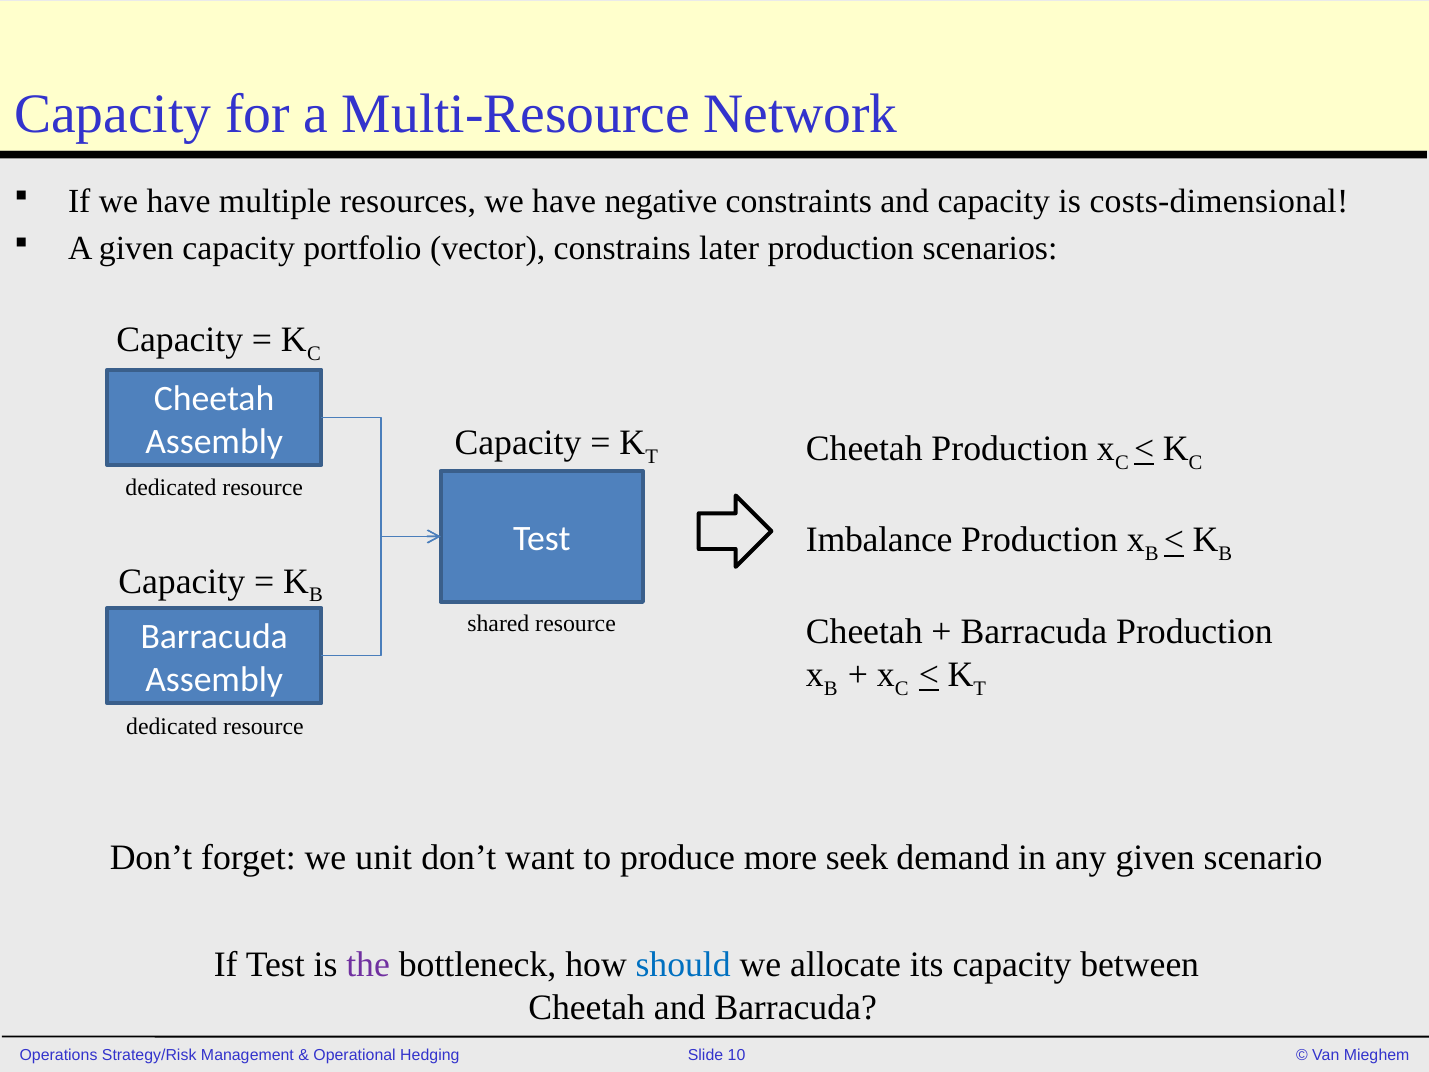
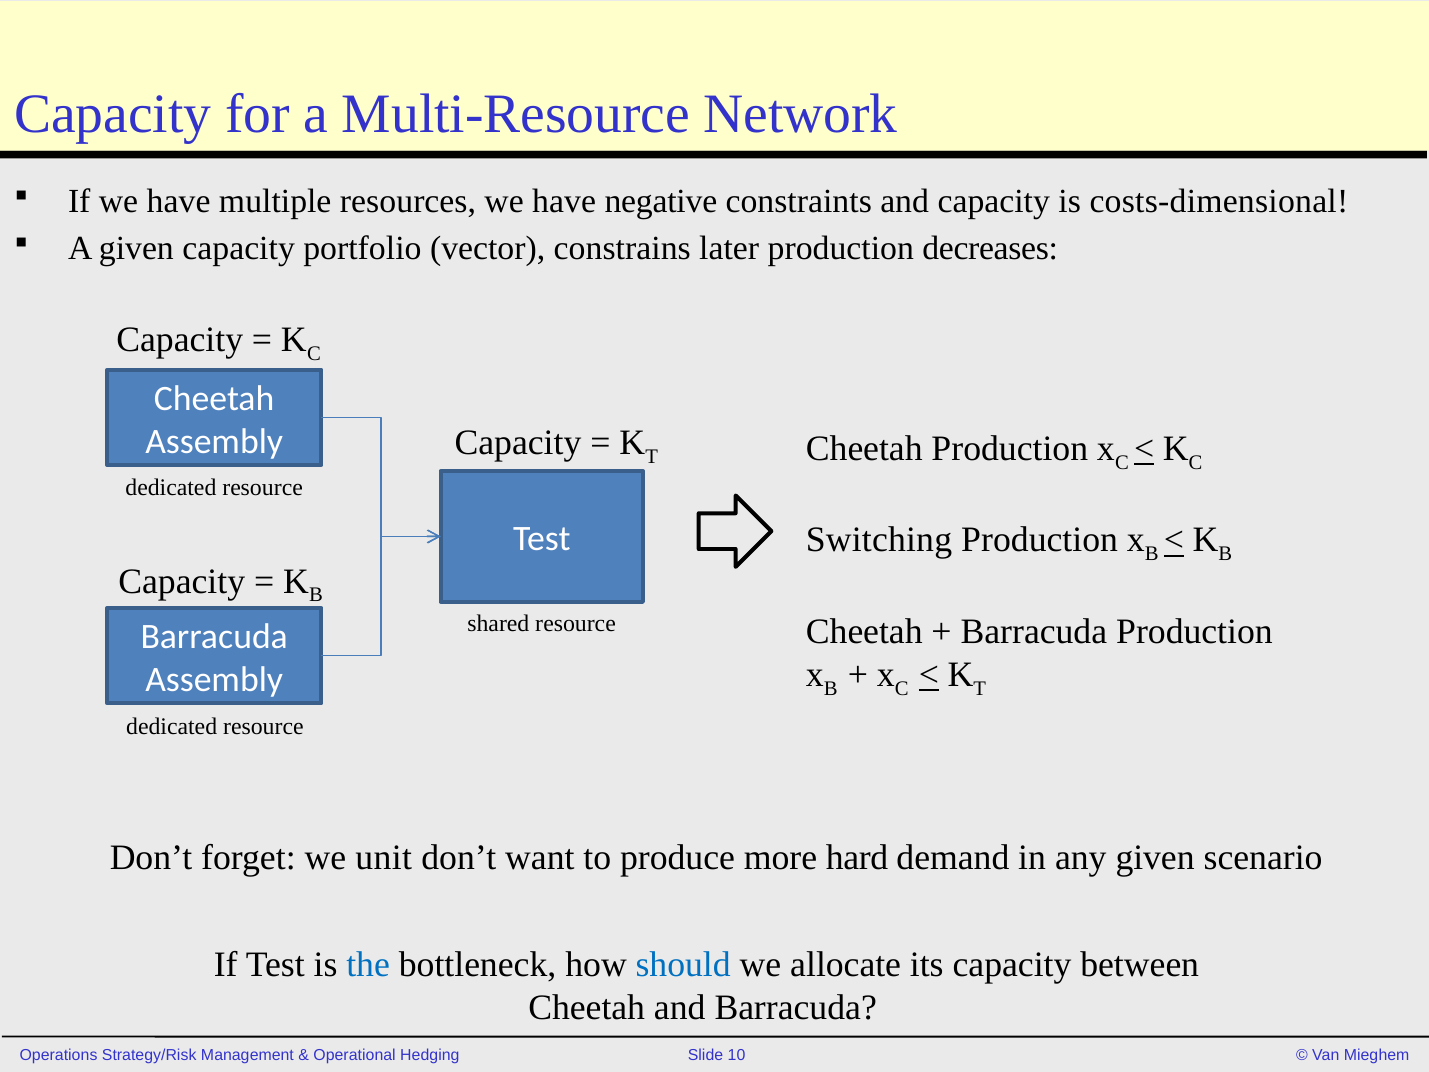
scenarios: scenarios -> decreases (990, 249)
Imbalance: Imbalance -> Switching (879, 540)
seek: seek -> hard (857, 857)
the colour: purple -> blue (368, 965)
